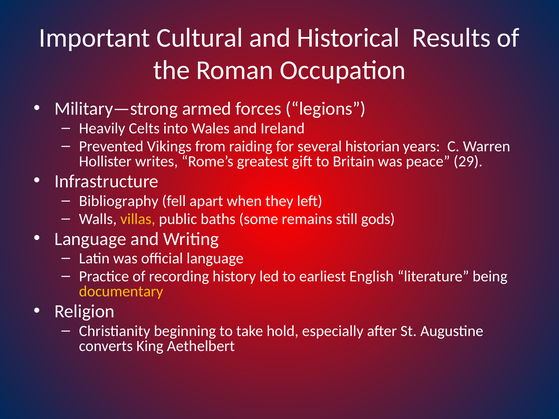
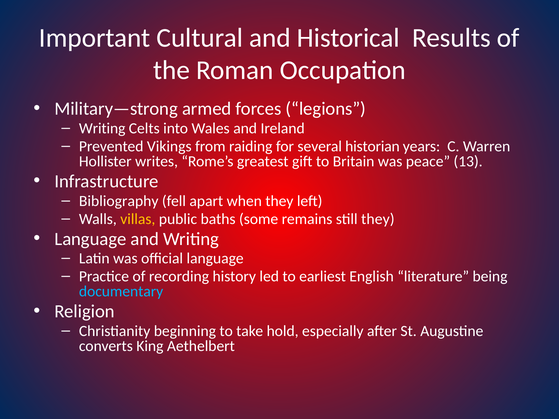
Heavily: Heavily -> Writing (102, 128)
29: 29 -> 13 (468, 161)
still gods: gods -> they (378, 219)
documentary colour: yellow -> light blue (121, 292)
